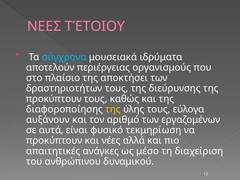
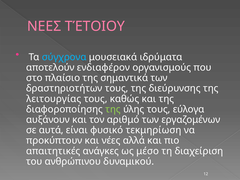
περιέργειας: περιέργειας -> ενδιαφέρον (103, 68)
αποκτήσει: αποκτήσει -> σημαντικά (124, 78)
προκύπτουν: προκύπτουν -> λειτουργίας (54, 99)
της colour: yellow -> light green (113, 109)
